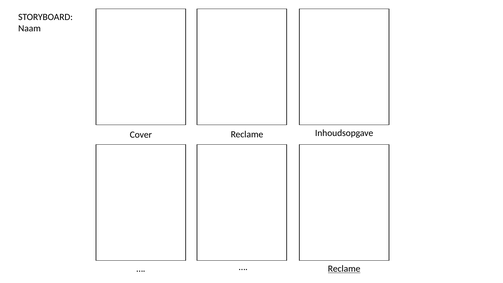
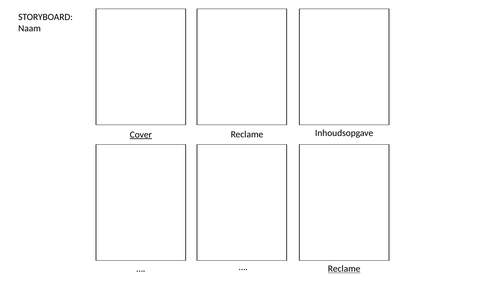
Cover underline: none -> present (141, 135)
